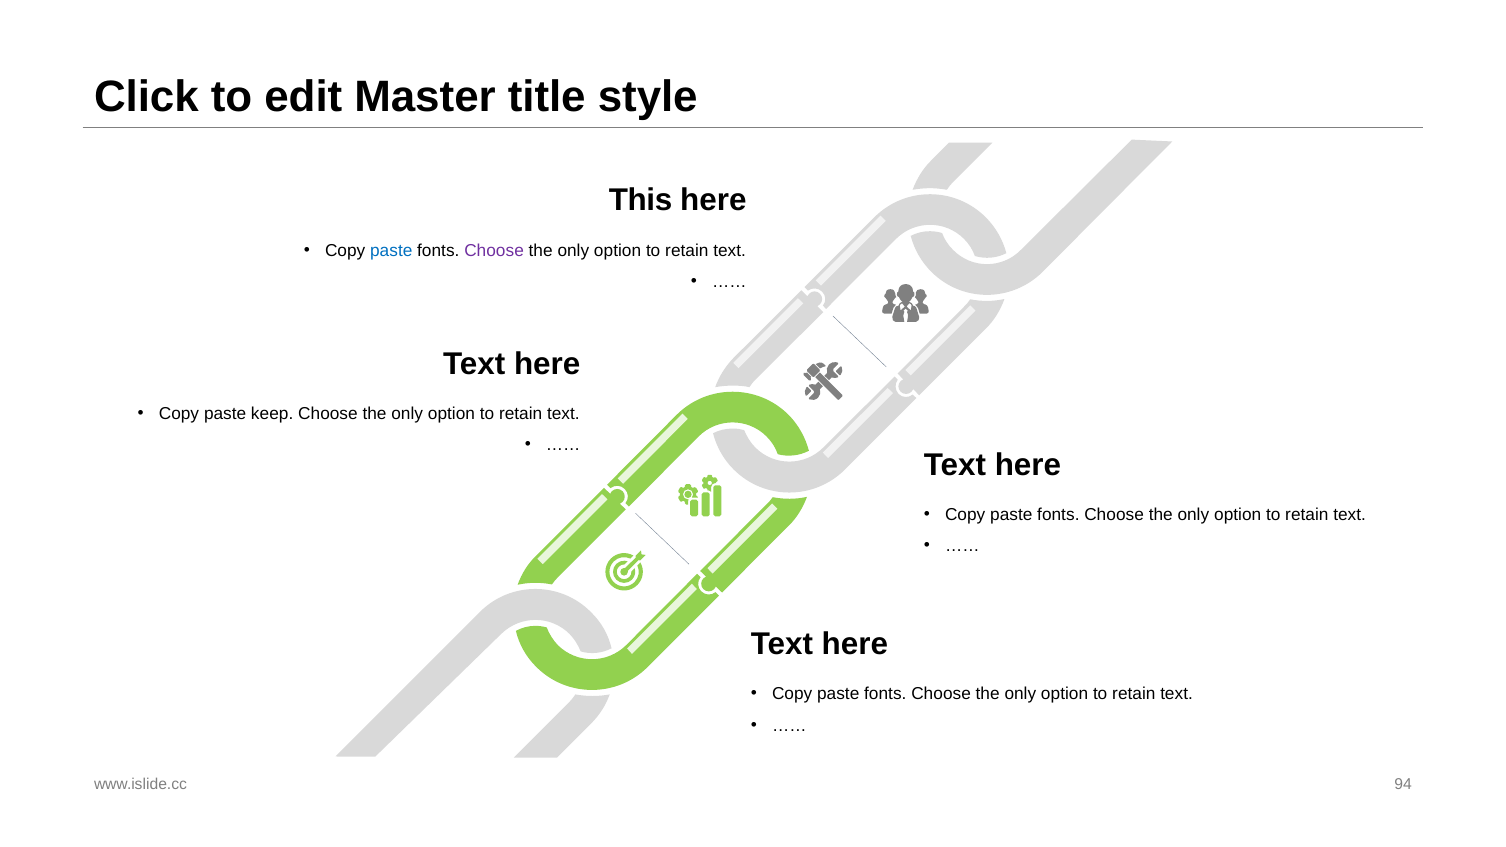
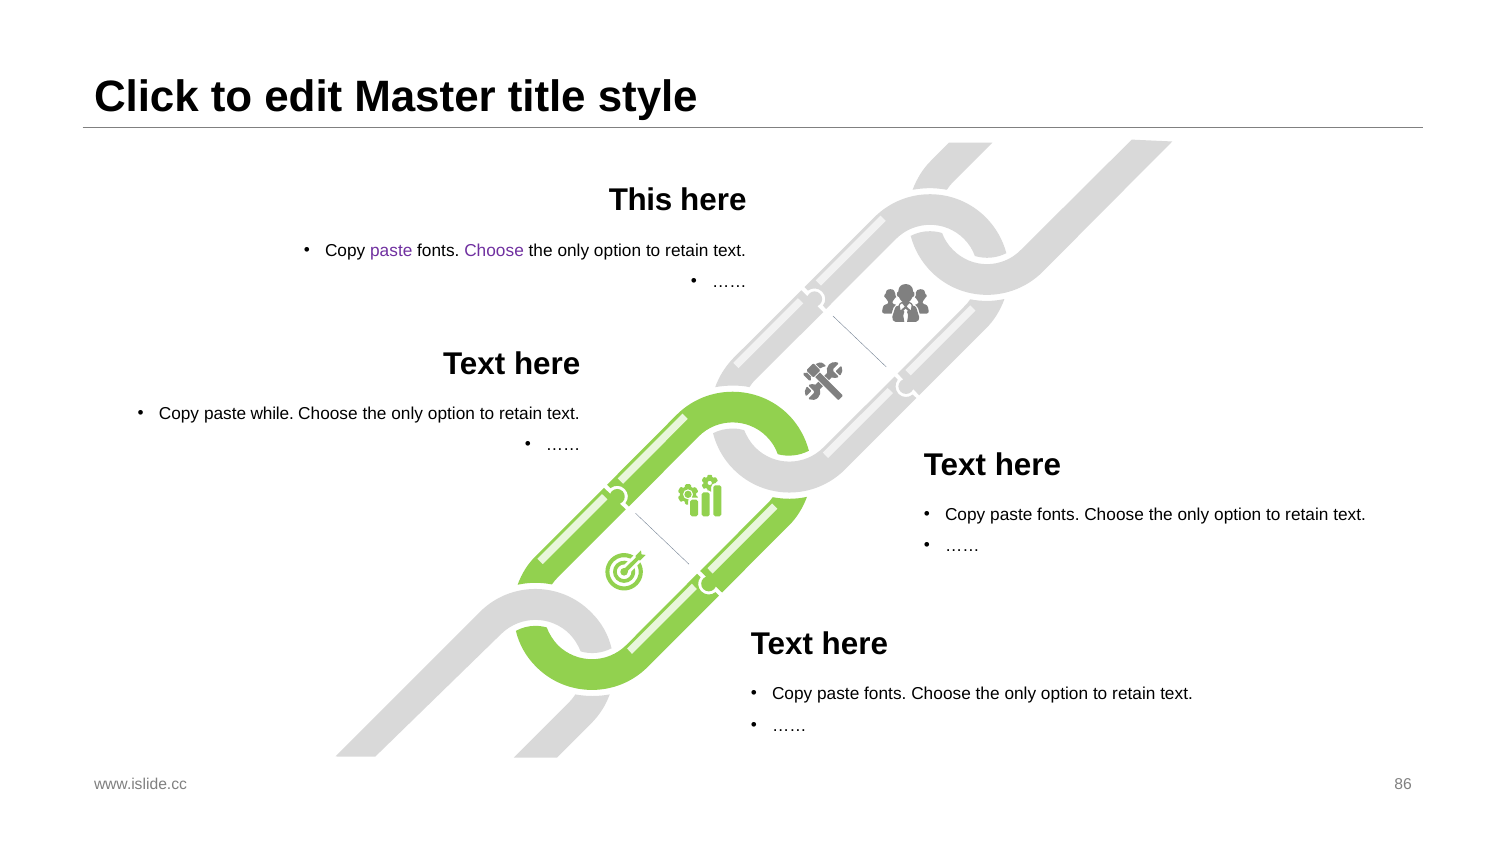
paste colour: blue -> purple (391, 251)
keep: keep -> while (272, 414)
94: 94 -> 86 (1403, 785)
